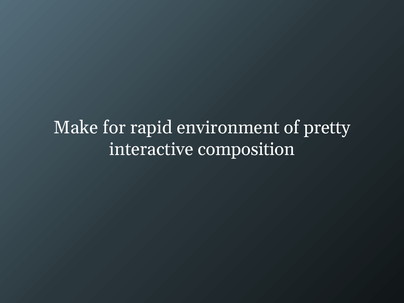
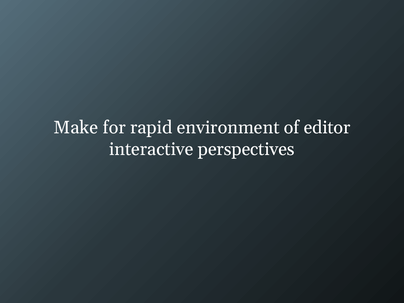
pretty: pretty -> editor (327, 128)
composition: composition -> perspectives (246, 149)
